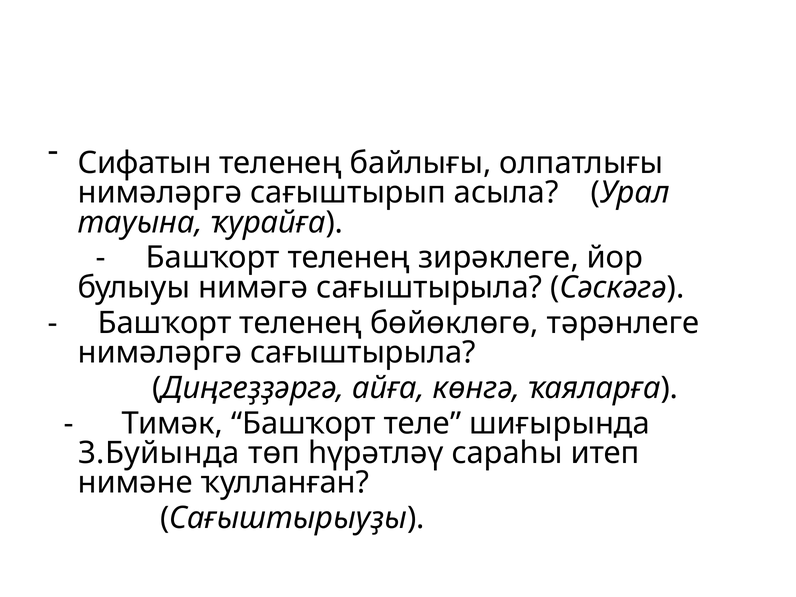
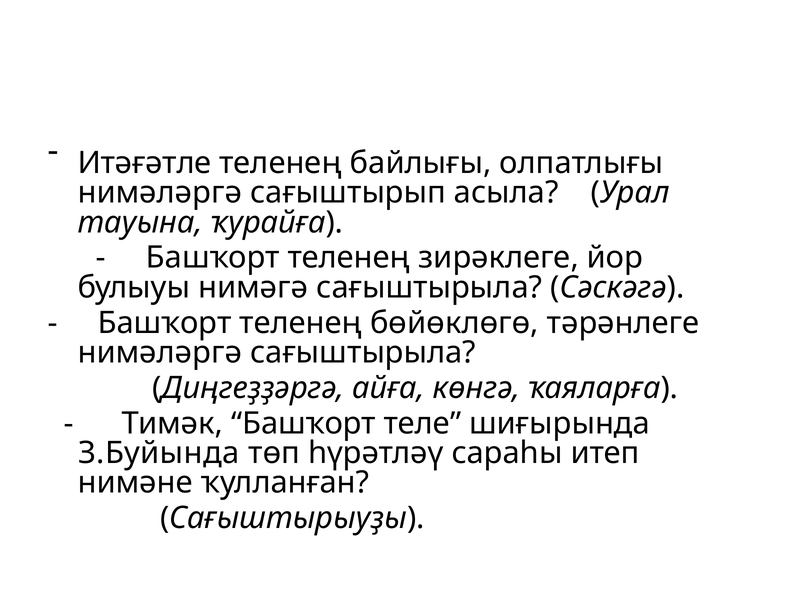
Сифатын: Сифатын -> Итәғәтле (145, 163)
